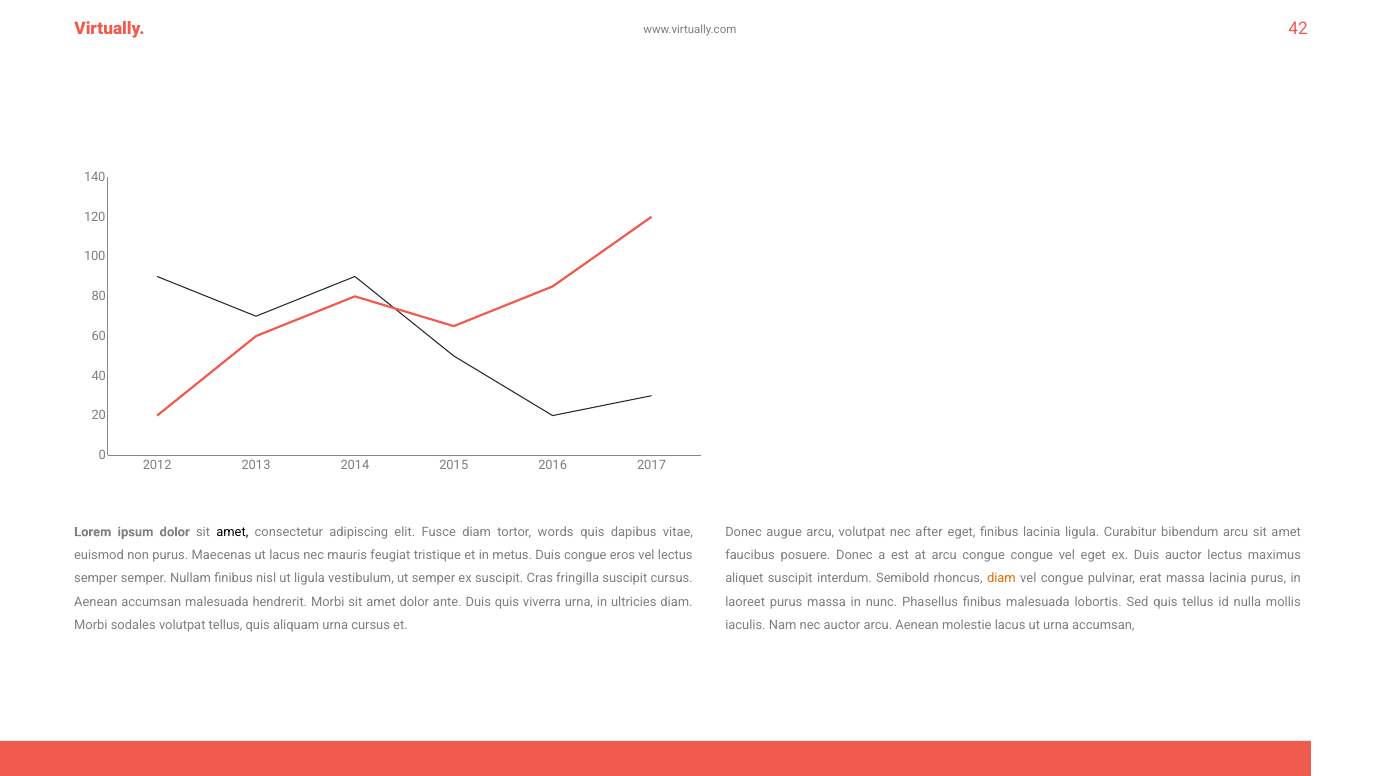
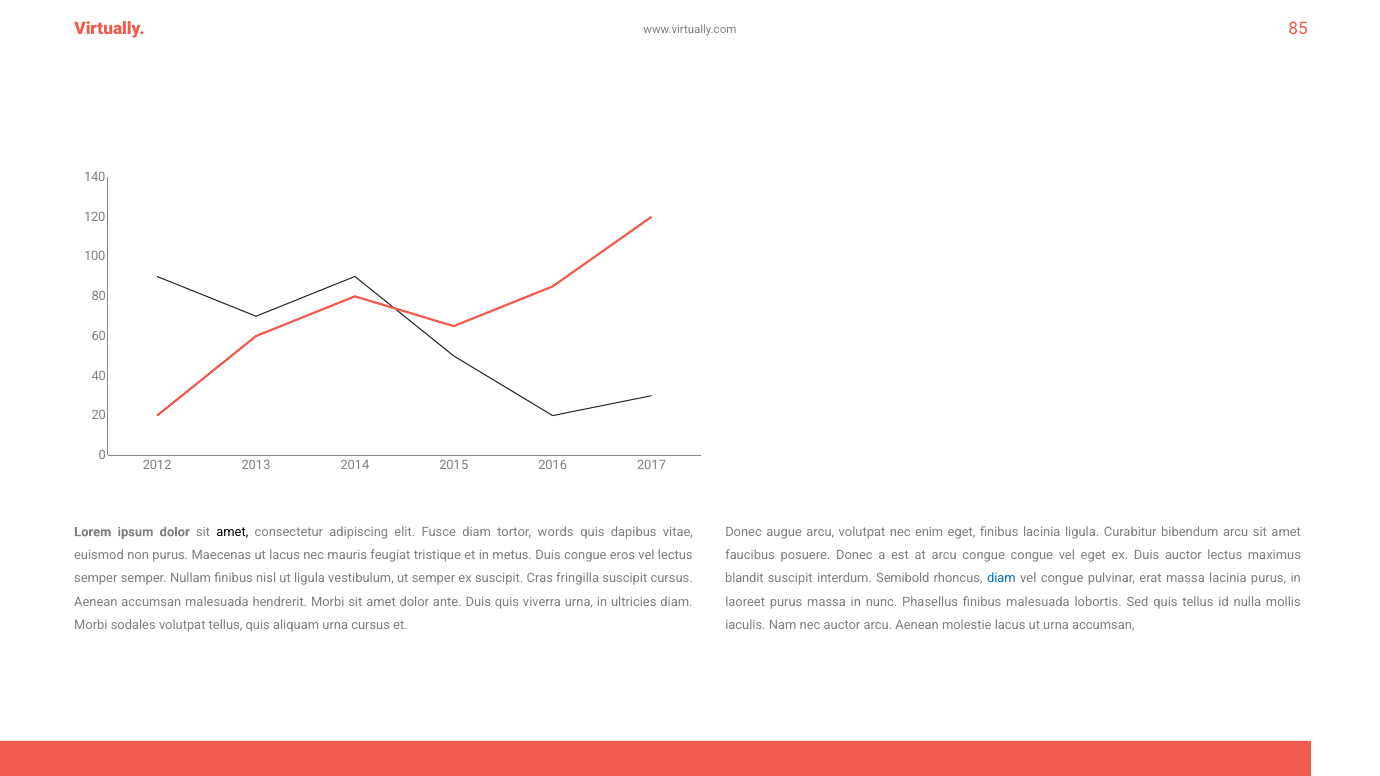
42: 42 -> 85 (1298, 29)
after: after -> enim (929, 532)
aliquet: aliquet -> blandit (744, 579)
diam colour: orange -> blue (1001, 579)
